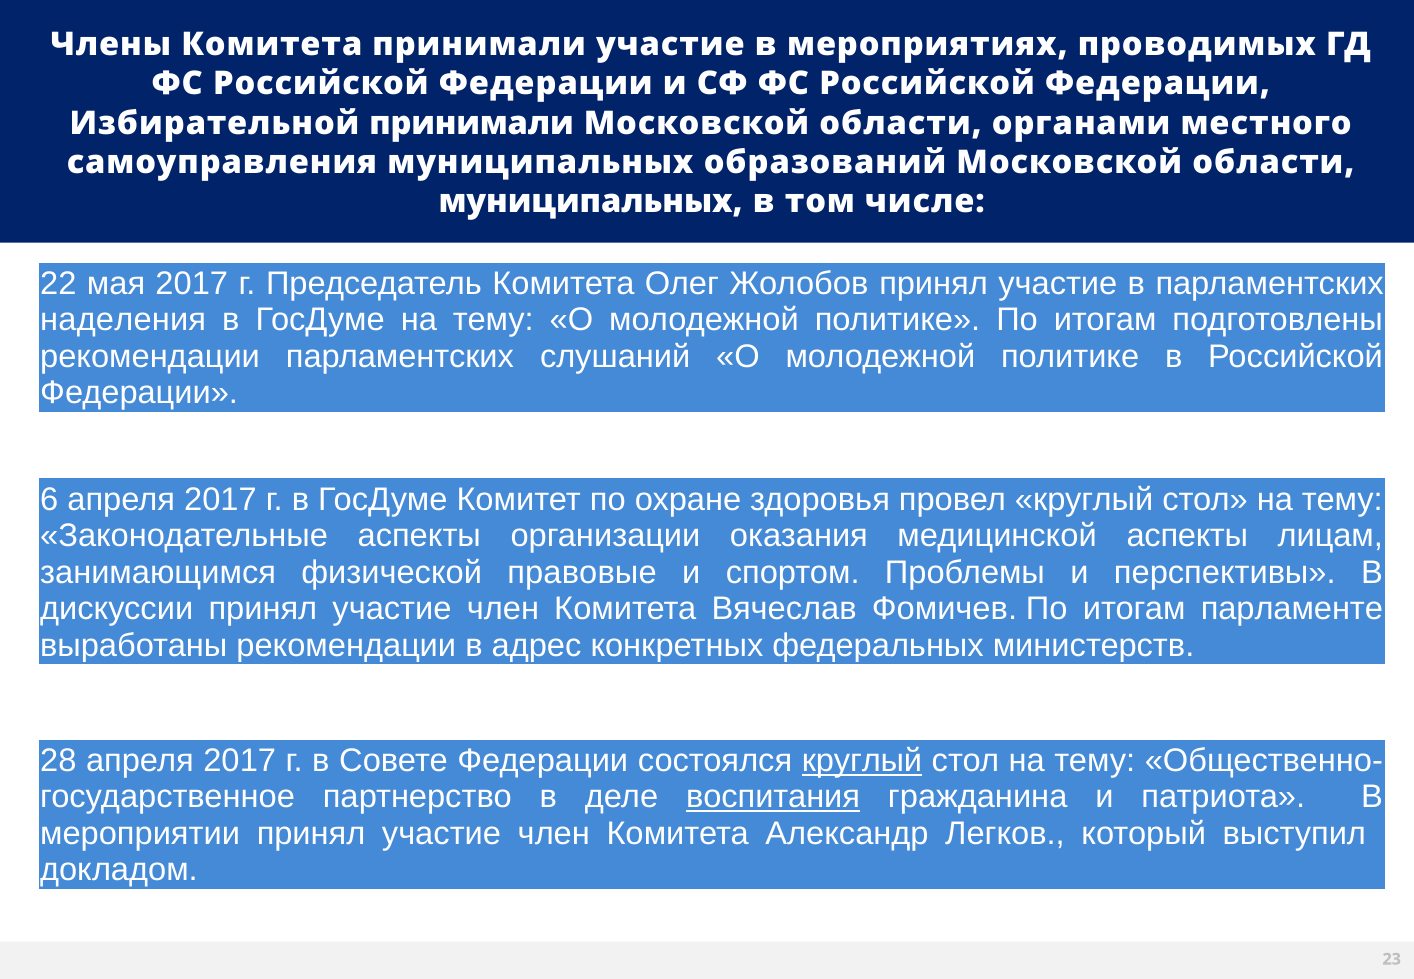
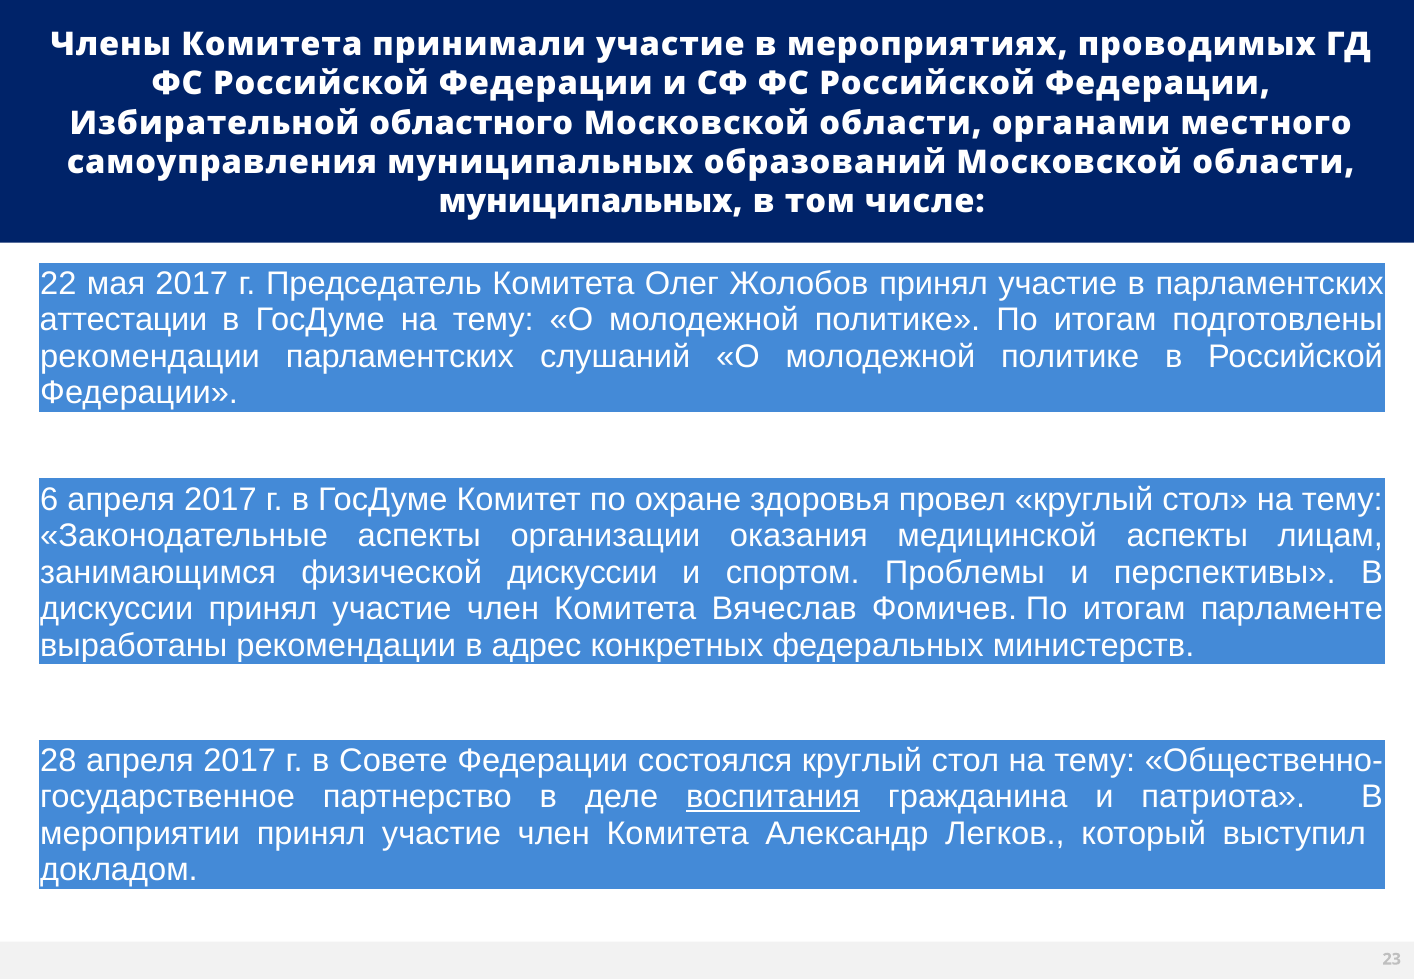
Избирательной принимали: принимали -> областного (471, 123)
наделения: наделения -> аттестации (123, 320)
физической правовые: правовые -> дискуссии (582, 572)
круглый underline: present -> none (862, 760)
